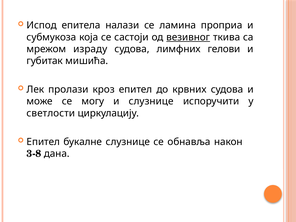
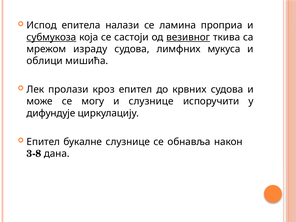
субмукоза underline: none -> present (51, 37)
гелови: гелови -> мукуса (224, 49)
губитак: губитак -> облици (45, 61)
светлости: светлости -> дифундује (51, 113)
